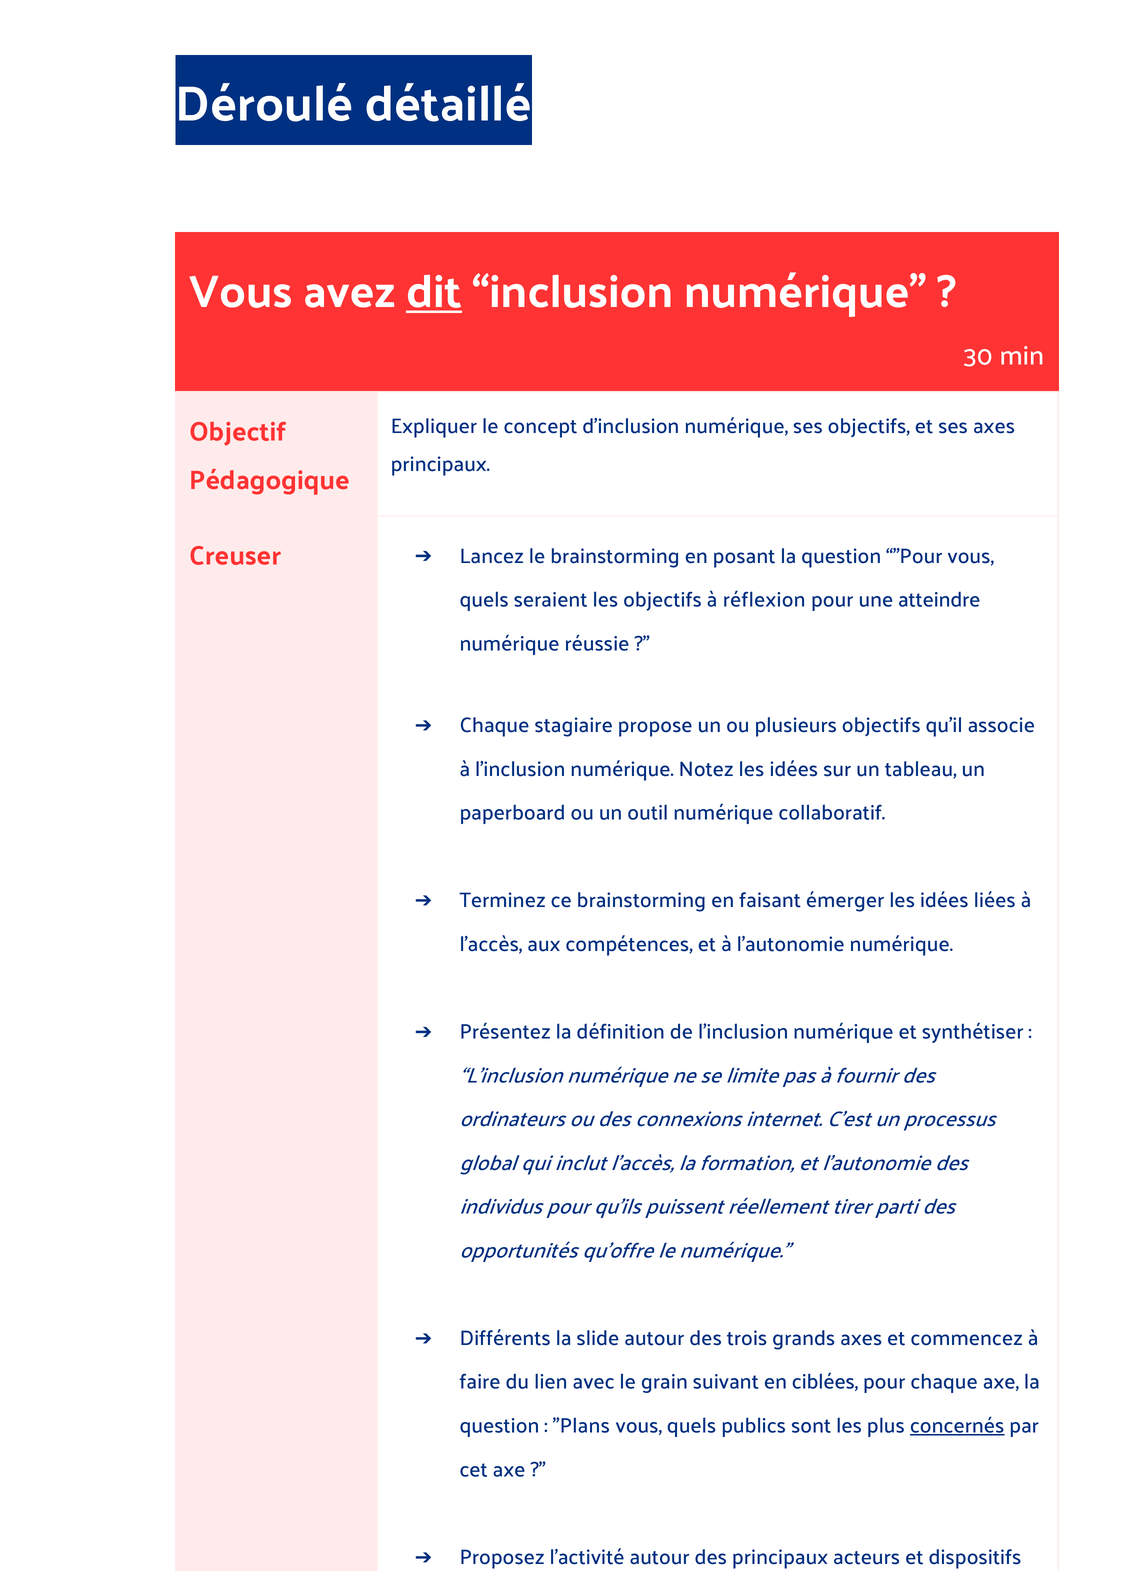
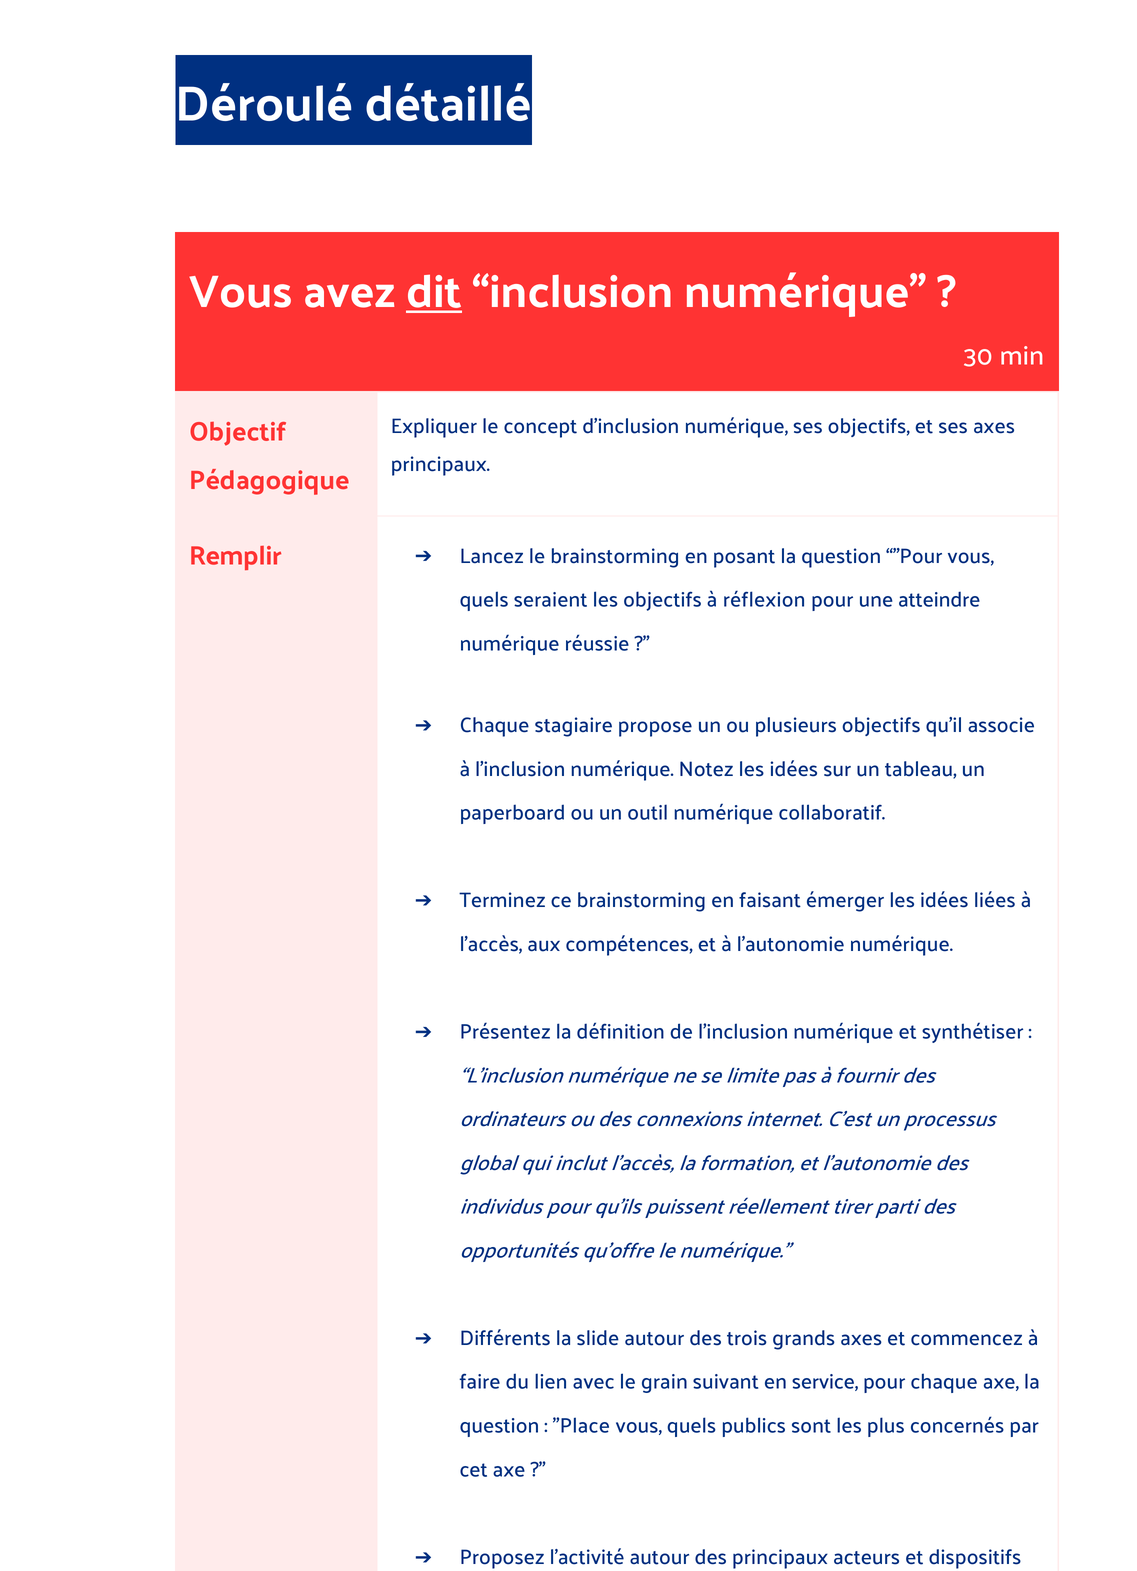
Creuser: Creuser -> Remplir (235, 556)
ciblées: ciblées -> service (825, 1381)
Plans: Plans -> Place (581, 1425)
concernés underline: present -> none (957, 1425)
